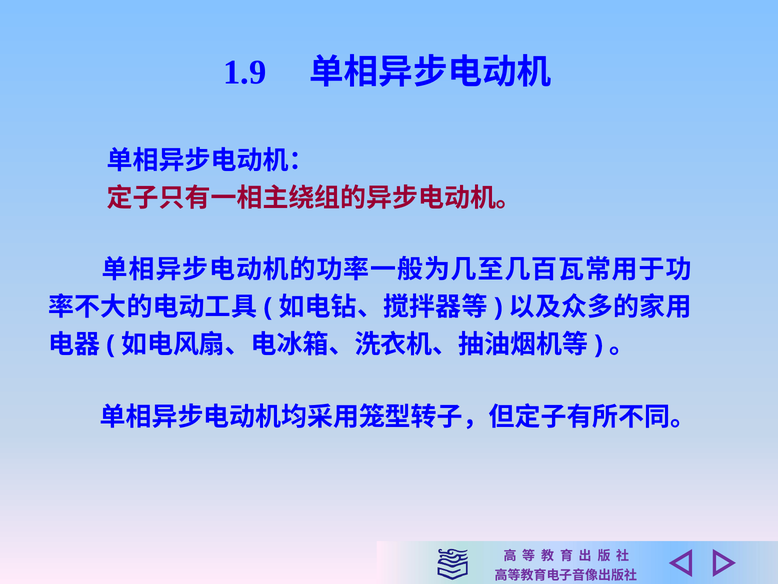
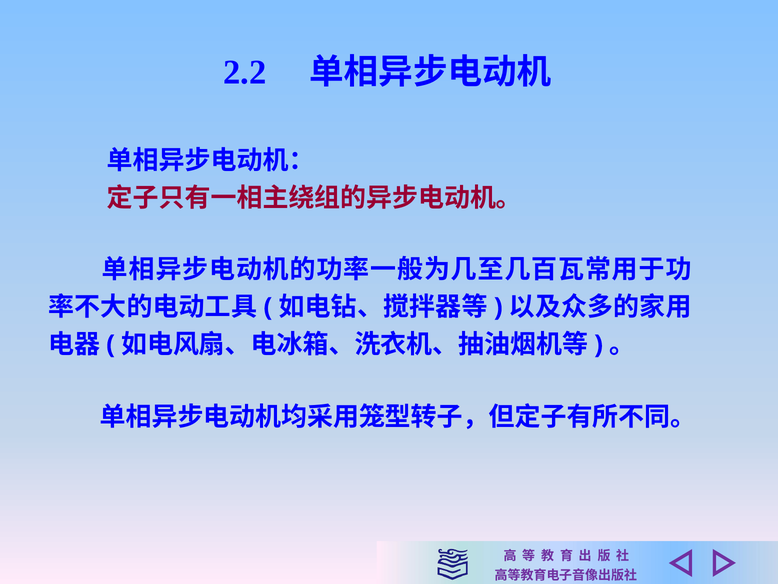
1.9: 1.9 -> 2.2 (245, 72)
